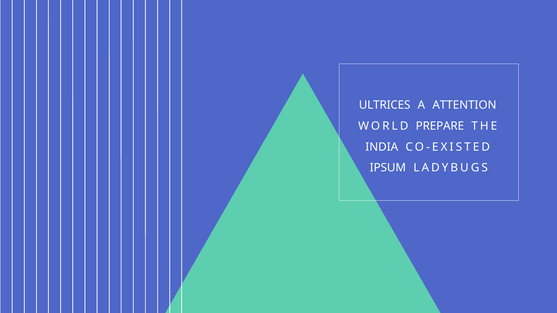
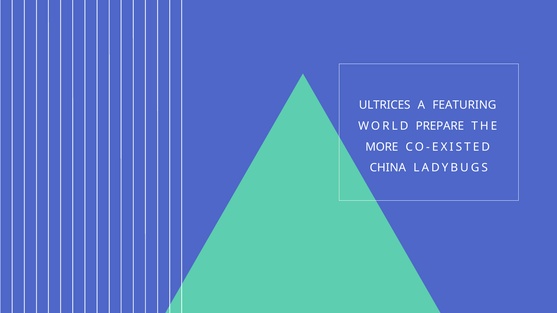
ATTENTION: ATTENTION -> FEATURING (464, 105)
INDIA: INDIA -> MORE (382, 147)
IPSUM: IPSUM -> CHINA (388, 168)
